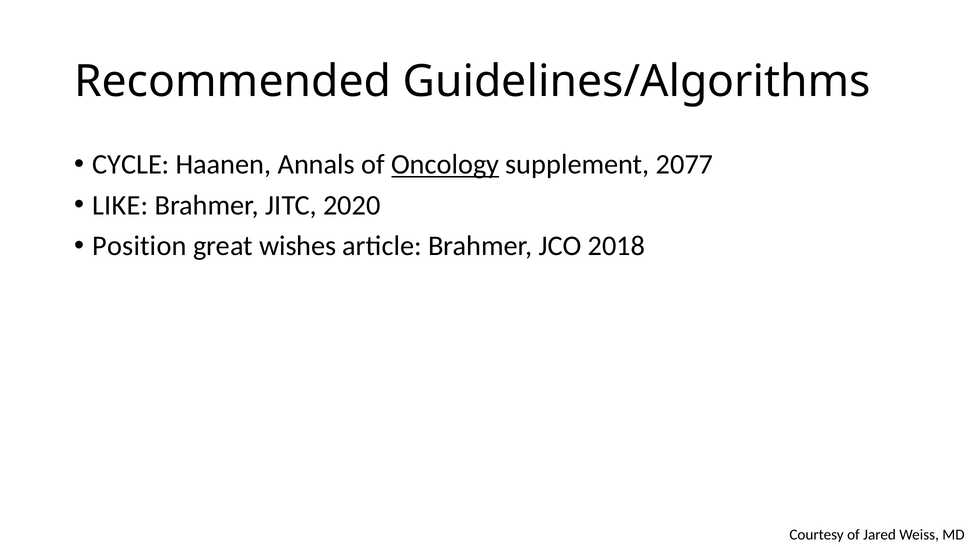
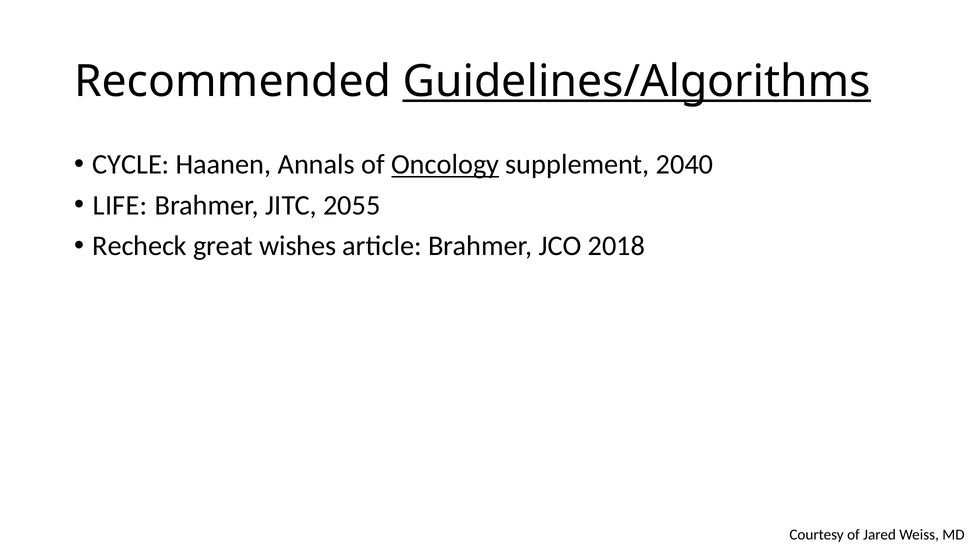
Guidelines/Algorithms underline: none -> present (637, 82)
2077: 2077 -> 2040 (685, 164)
LIKE: LIKE -> LIFE (120, 205)
2020: 2020 -> 2055 (352, 205)
Position: Position -> Recheck (140, 246)
